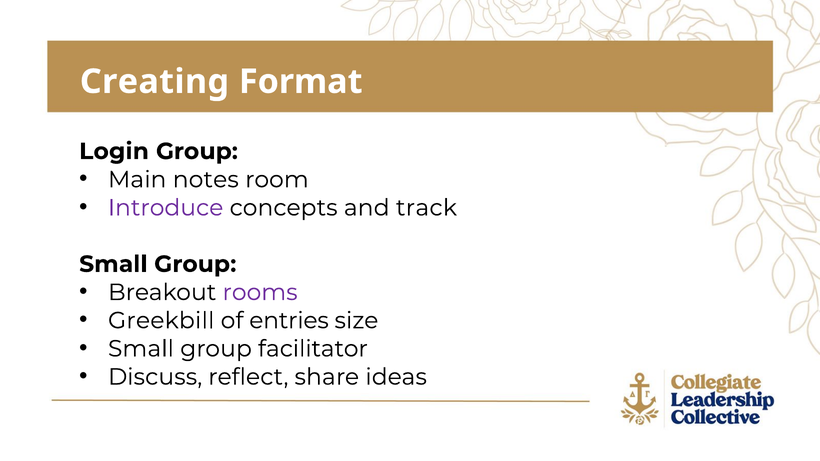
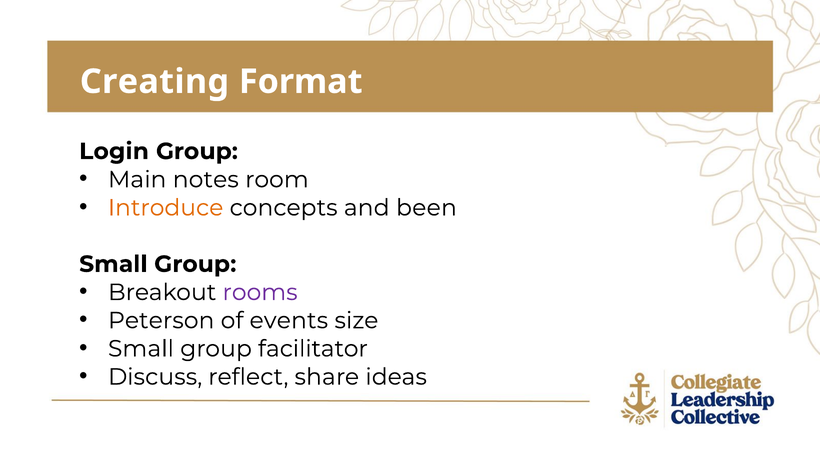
Introduce colour: purple -> orange (166, 208)
track: track -> been (426, 208)
Greekbill: Greekbill -> Peterson (161, 321)
entries: entries -> events (289, 321)
